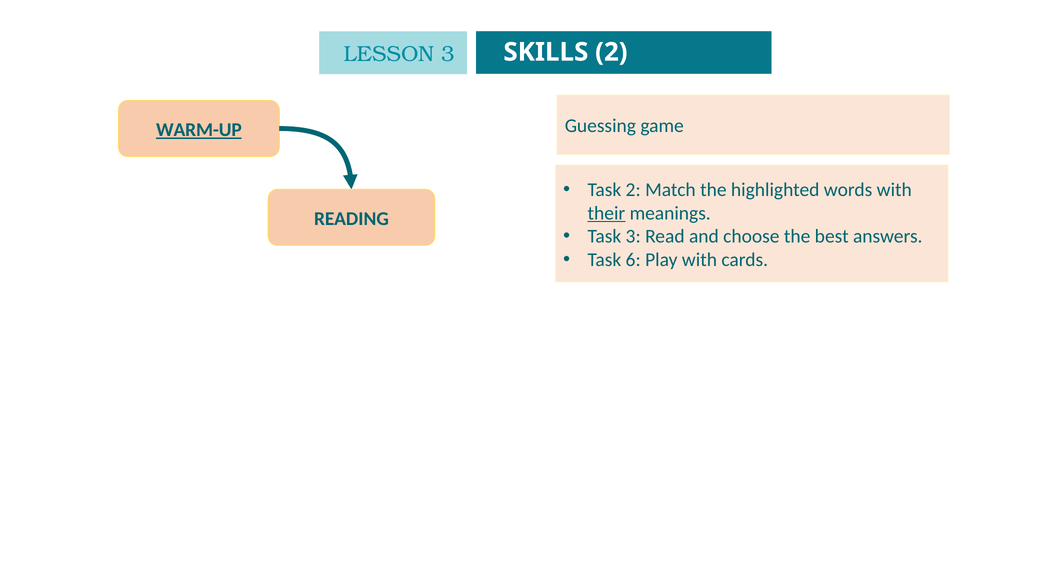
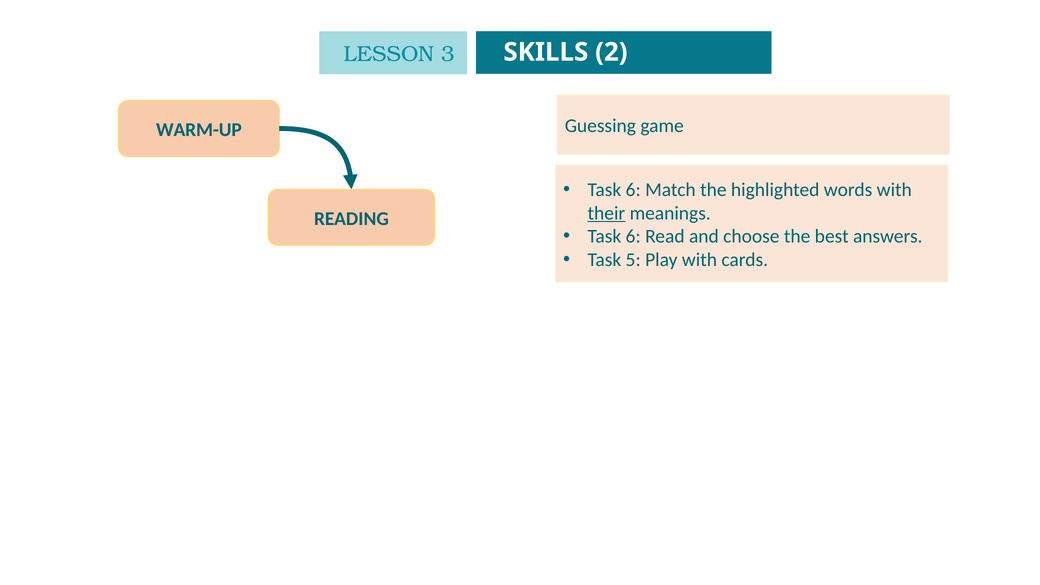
WARM-UP underline: present -> none (199, 130)
2: 2 -> 6 (633, 190)
3: 3 -> 6 (633, 236)
6: 6 -> 5 (633, 260)
